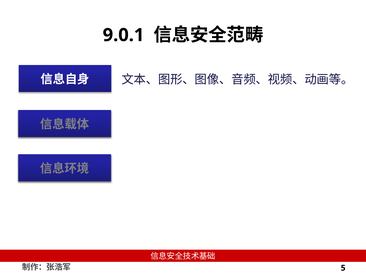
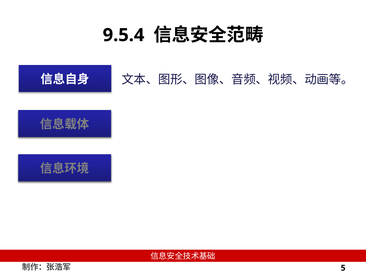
9.0.1: 9.0.1 -> 9.5.4 (124, 35)
